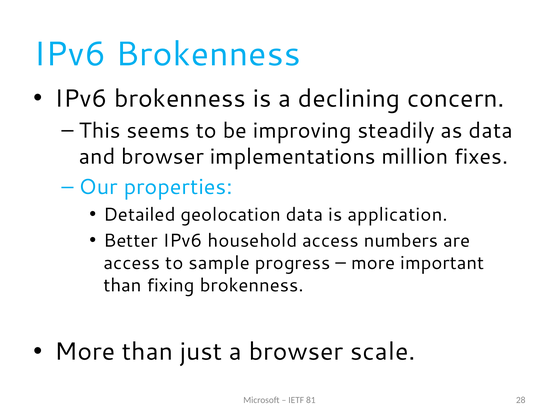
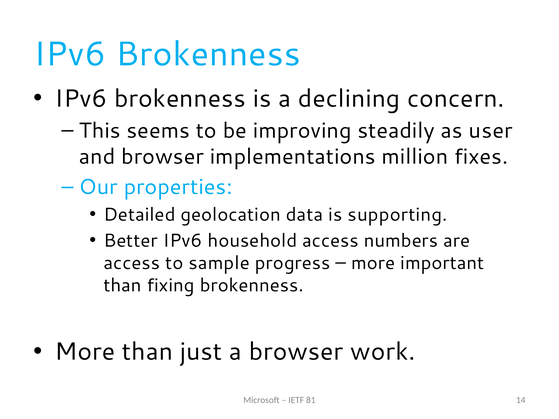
as data: data -> user (491, 131)
application: application -> supporting (398, 215)
scale: scale -> work (383, 352)
28: 28 -> 14 (521, 400)
